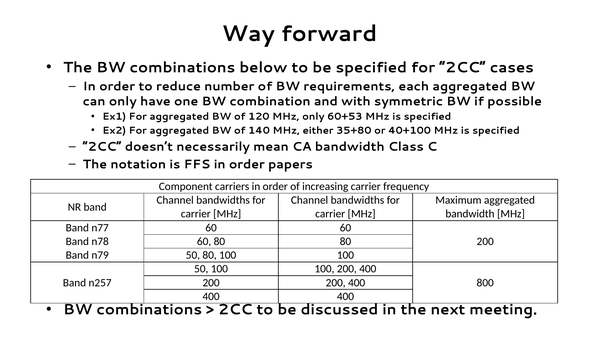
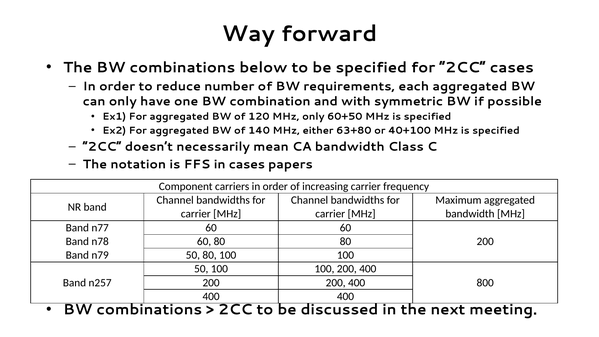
60+53: 60+53 -> 60+50 (345, 117)
35+80: 35+80 -> 63+80 (354, 131)
FFS in order: order -> cases (247, 164)
